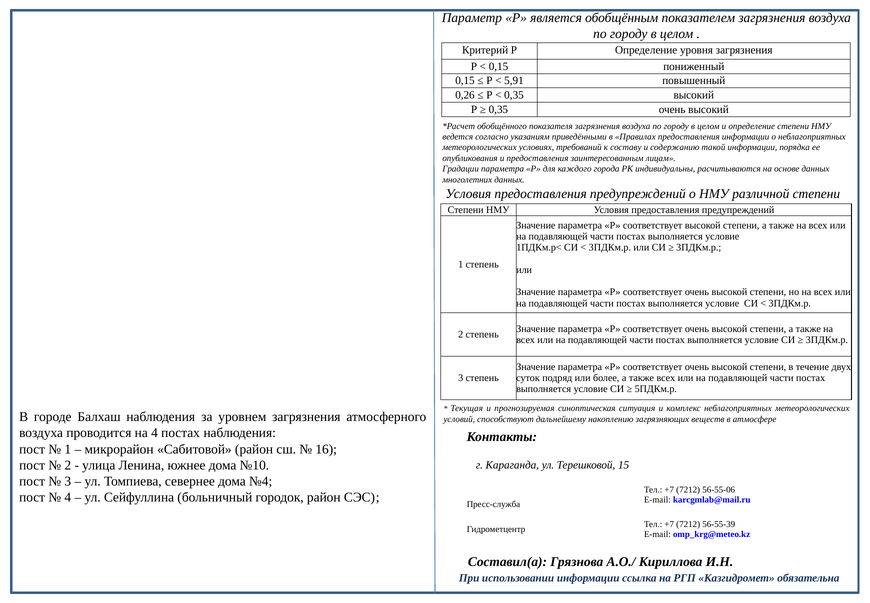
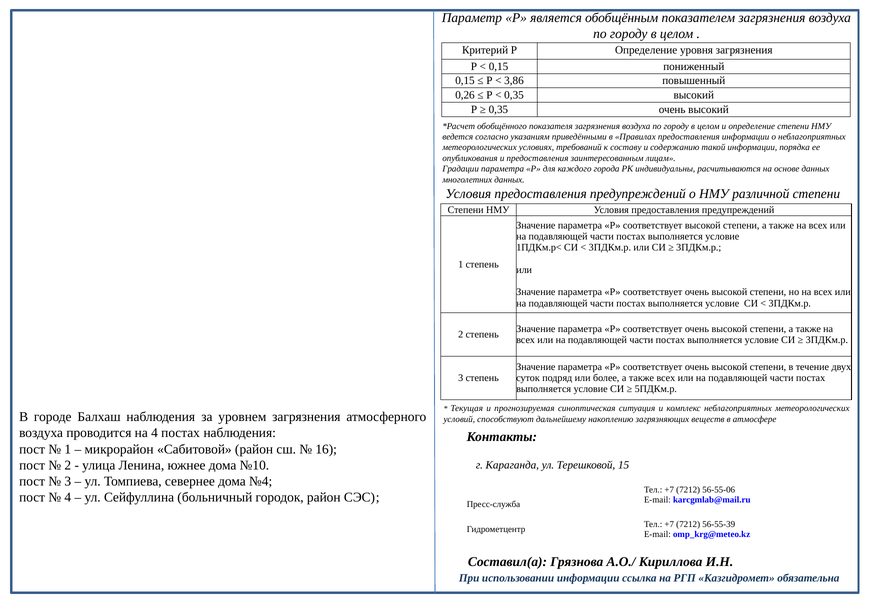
5,91: 5,91 -> 3,86 (514, 81)
